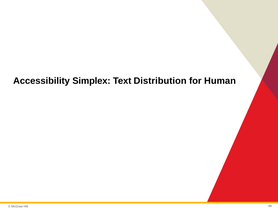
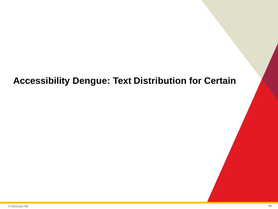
Simplex: Simplex -> Dengue (91, 81)
Human: Human -> Certain (220, 81)
